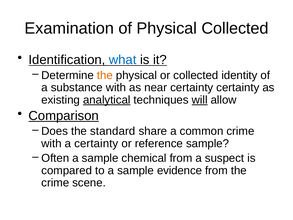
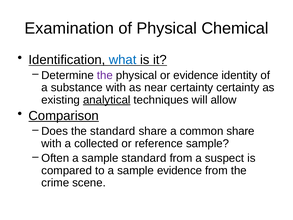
Physical Collected: Collected -> Chemical (235, 28)
the colour: orange -> purple (105, 75)
or collected: collected -> evidence (196, 75)
will underline: present -> none (200, 100)
common crime: crime -> share (240, 131)
a certainty: certainty -> collected (96, 143)
sample chemical: chemical -> standard (144, 158)
